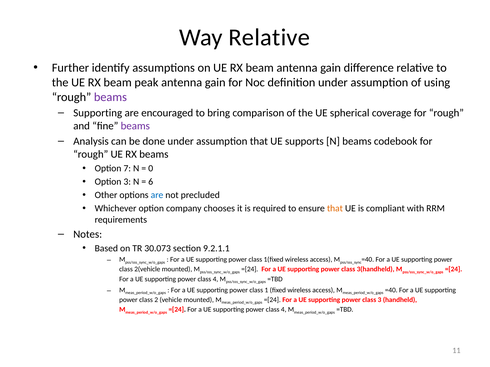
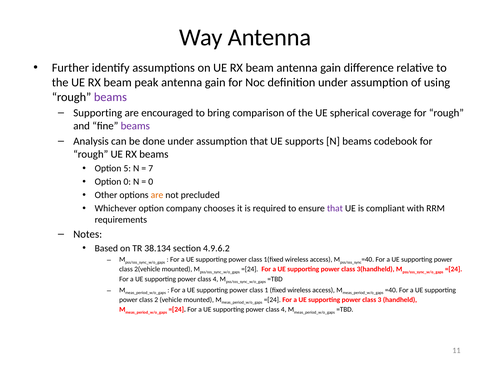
Way Relative: Relative -> Antenna (269, 38)
7: 7 -> 5 (127, 169)
0: 0 -> 7 (151, 169)
Option 3: 3 -> 0 (127, 182)
6: 6 -> 0 (151, 182)
are colour: blue -> orange (157, 195)
that colour: orange -> purple (335, 209)
30.073: 30.073 -> 38.134 (158, 249)
9.2.1.1: 9.2.1.1 -> 4.9.6.2 (216, 249)
